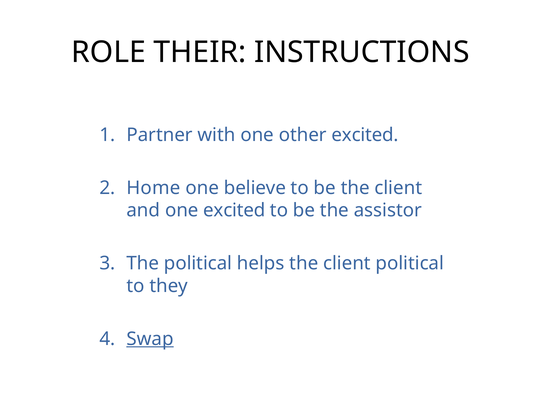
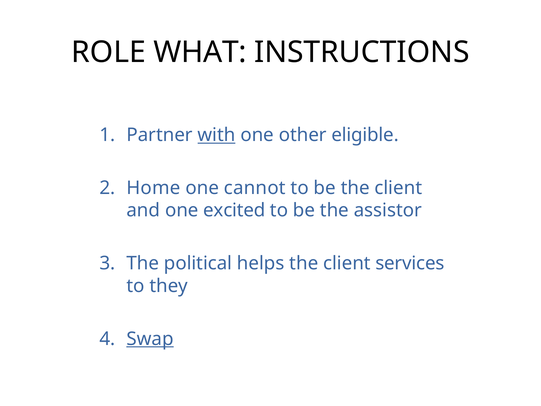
THEIR: THEIR -> WHAT (200, 52)
with underline: none -> present (217, 135)
other excited: excited -> eligible (365, 135)
believe: believe -> cannot (255, 188)
client political: political -> services (410, 263)
